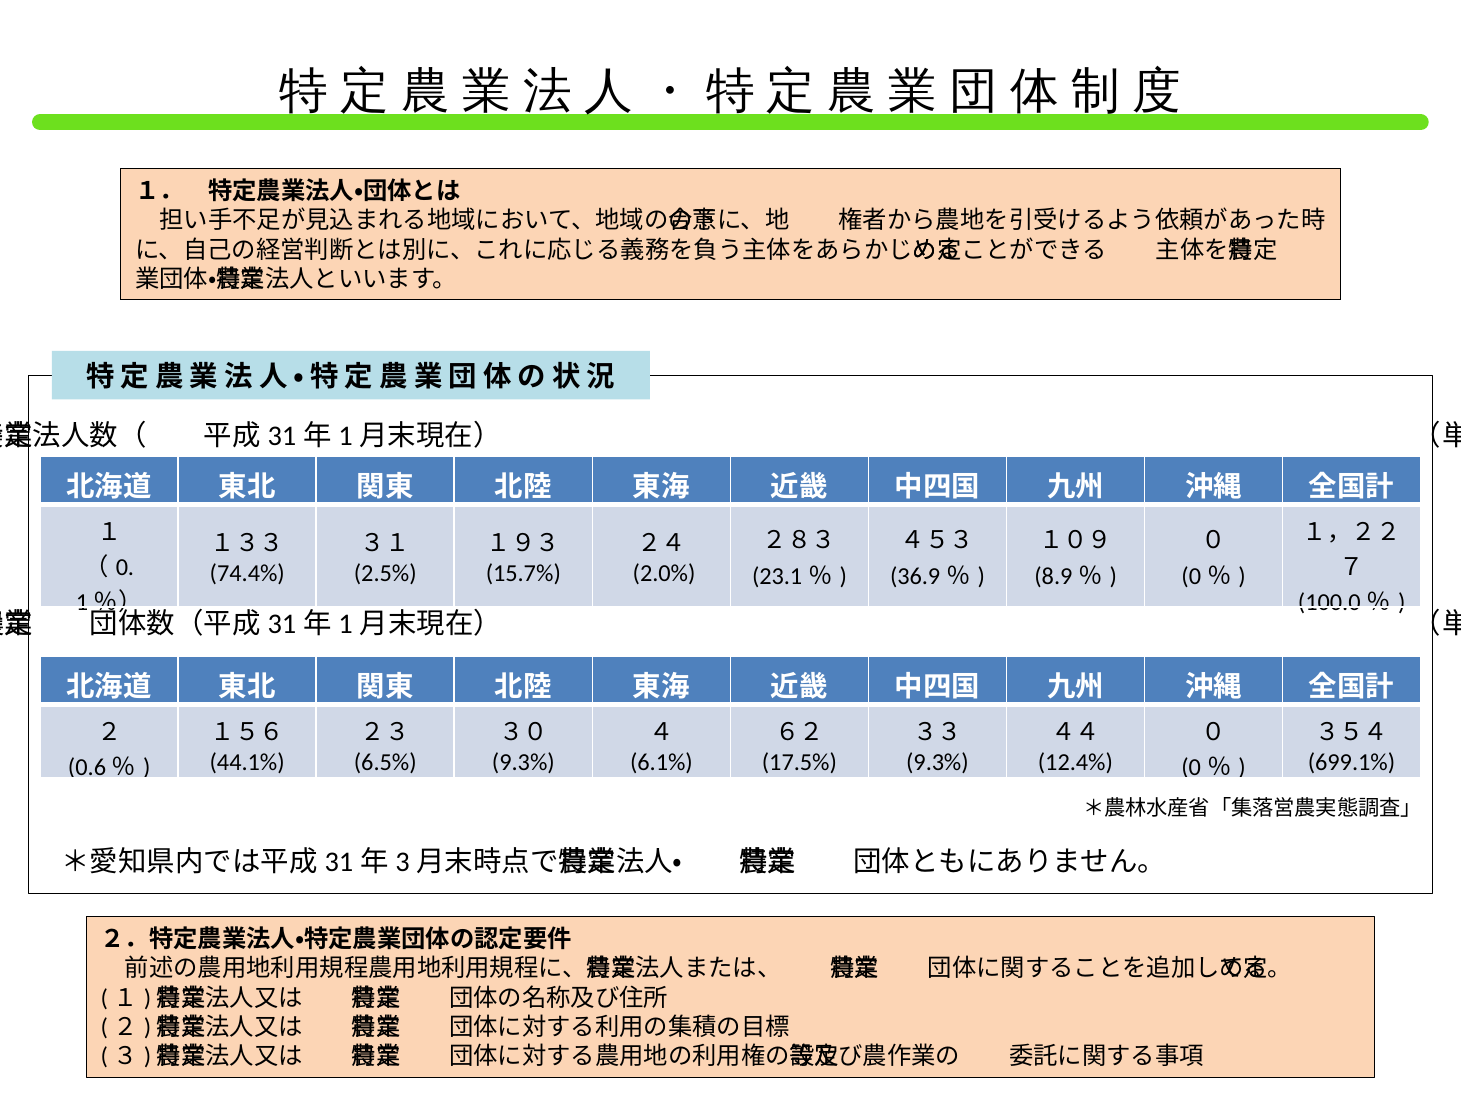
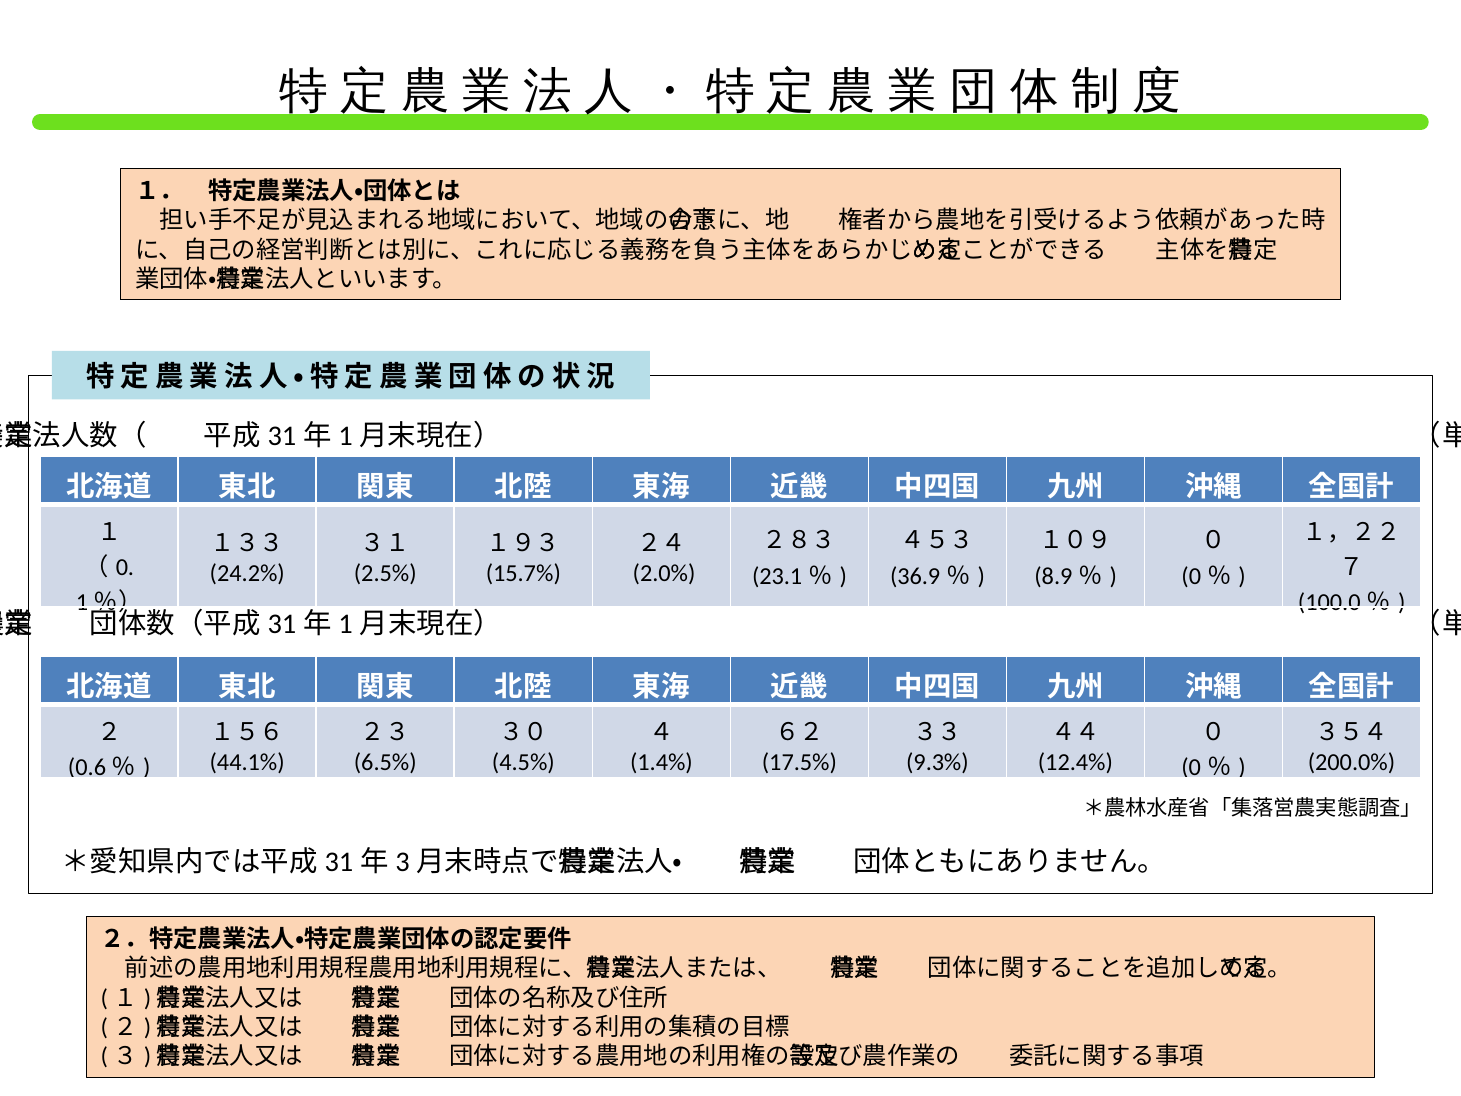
74.4%: 74.4% -> 24.2% (247, 574)
9.3%: 9.3% -> 4.5% (523, 762)
6.1%: 6.1% -> 1.4% (661, 762)
699.1%: 699.1% -> 200.0% (1351, 762)
